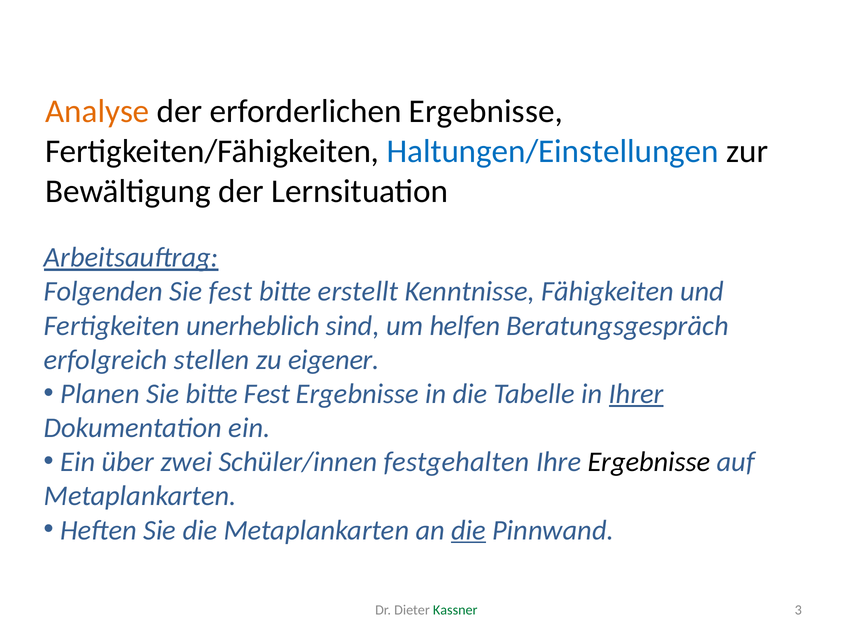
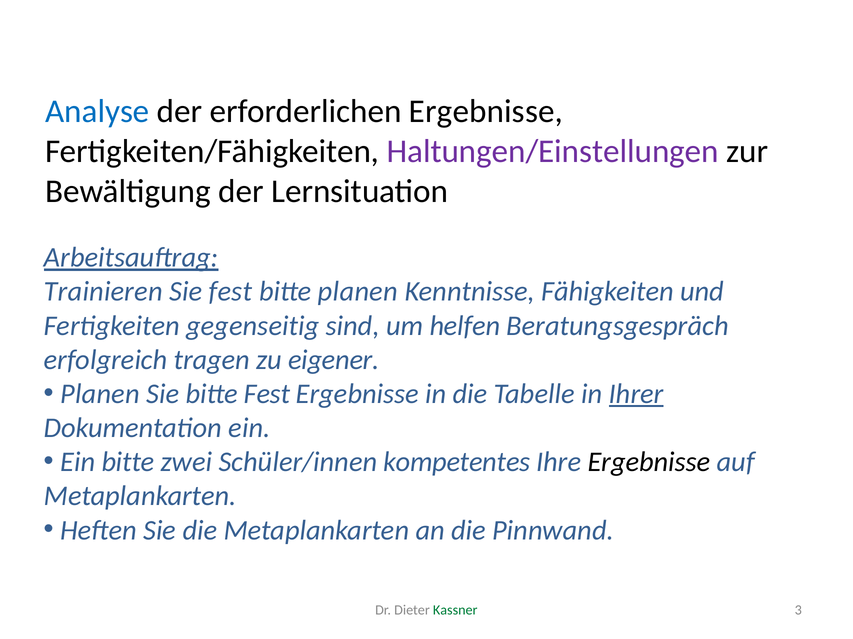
Analyse colour: orange -> blue (97, 112)
Haltungen/Einstellungen colour: blue -> purple (553, 152)
Folgenden: Folgenden -> Trainieren (103, 292)
bitte erstellt: erstellt -> planen (358, 292)
unerheblich: unerheblich -> gegenseitig (253, 326)
stellen: stellen -> tragen (212, 360)
Ein über: über -> bitte (128, 463)
festgehalten: festgehalten -> kompetentes (457, 463)
die underline: present -> none (469, 531)
